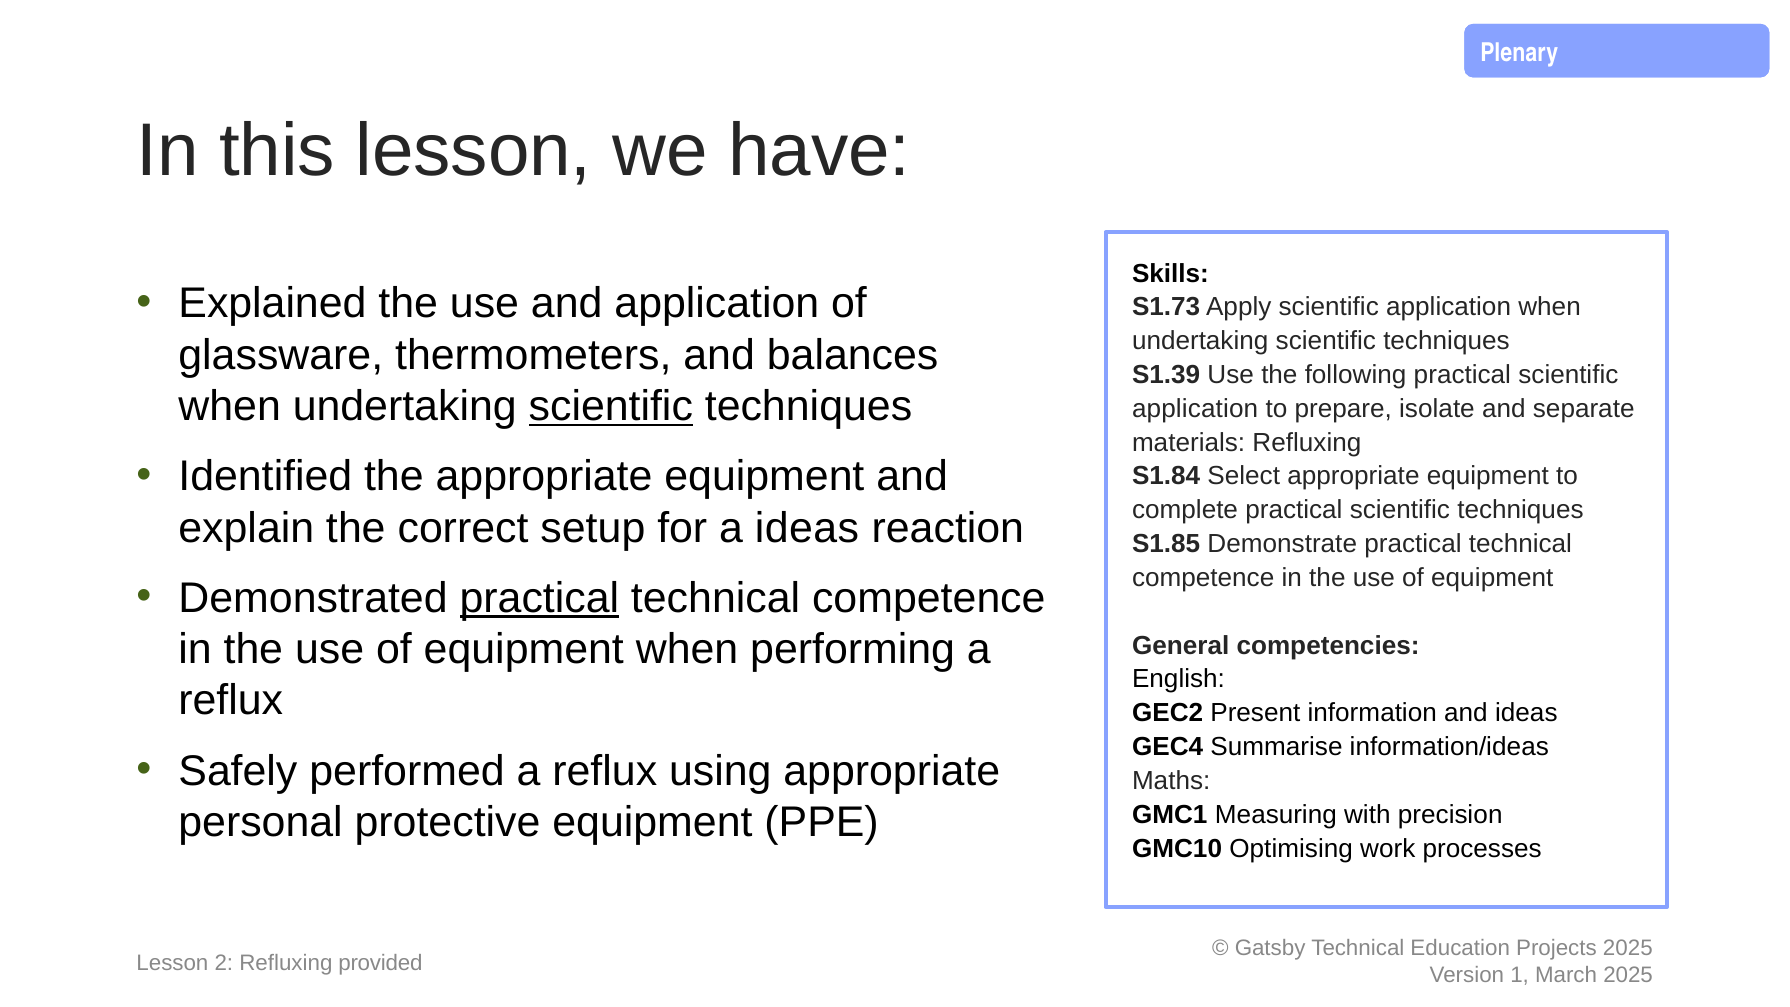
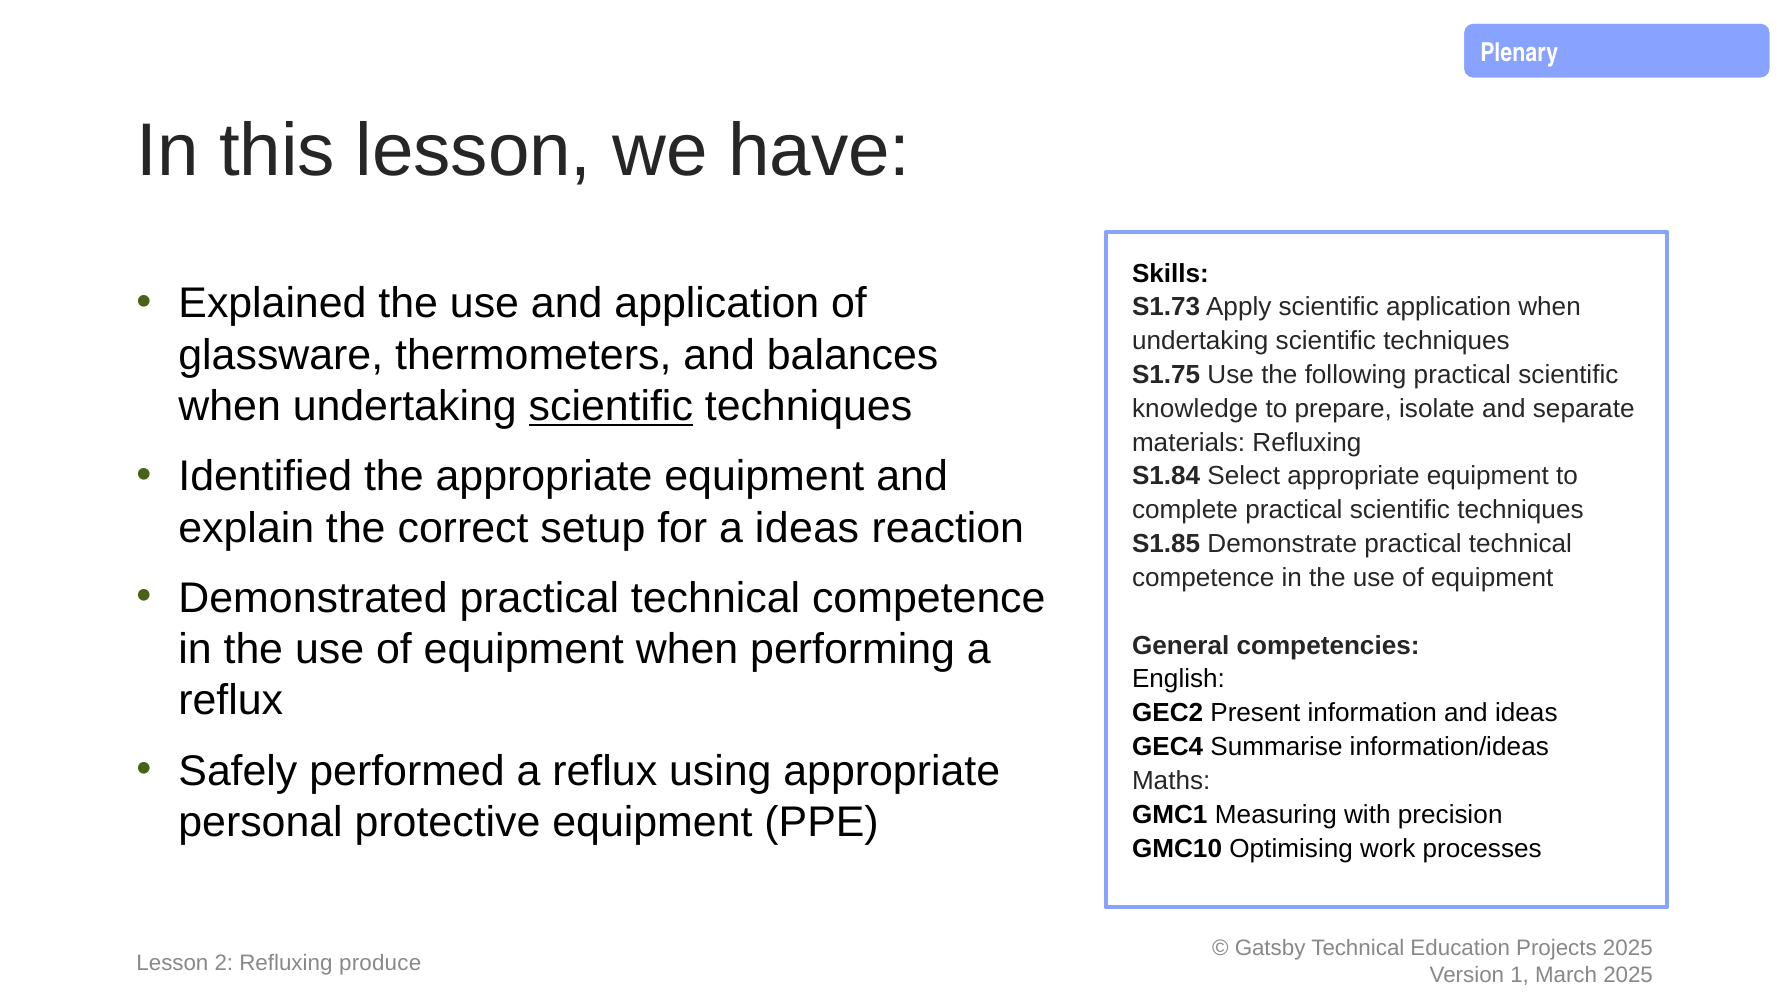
S1.39: S1.39 -> S1.75 (1166, 375)
application: application -> knowledge (1195, 409)
practical underline: present -> none (539, 598)
provided: provided -> produce (380, 963)
